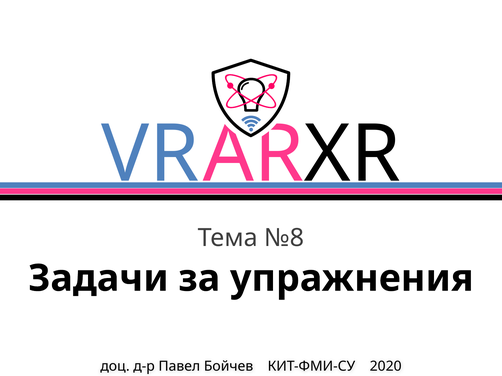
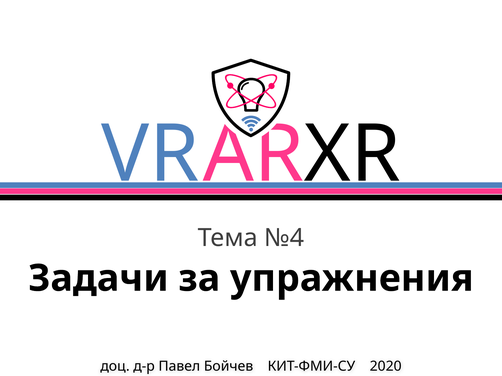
№8: №8 -> №4 (284, 238)
